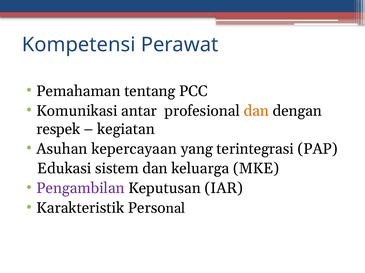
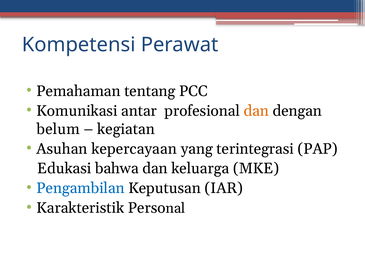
respek: respek -> belum (58, 129)
sistem: sistem -> bahwa (117, 169)
Pengambilan colour: purple -> blue (81, 189)
